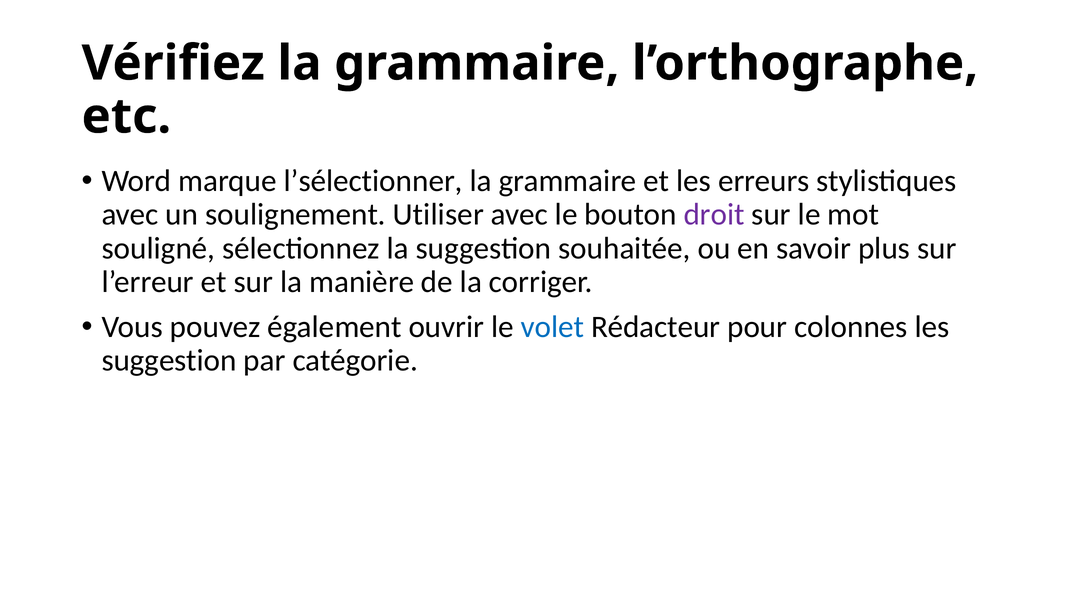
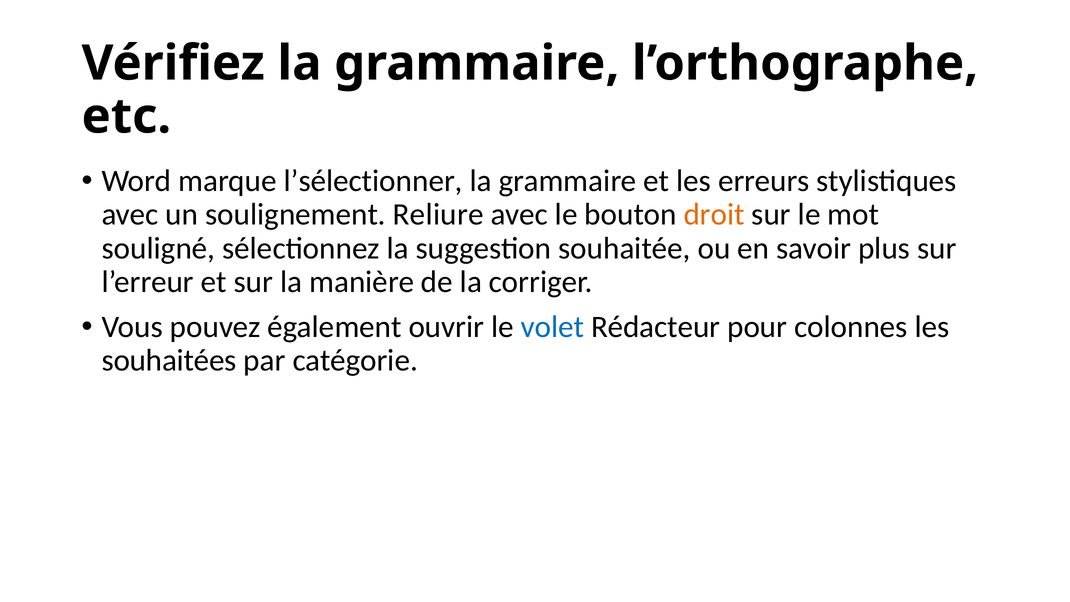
Utiliser: Utiliser -> Reliure (438, 215)
droit colour: purple -> orange (714, 215)
suggestion: suggestion -> souhaitées (169, 361)
